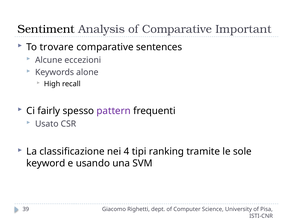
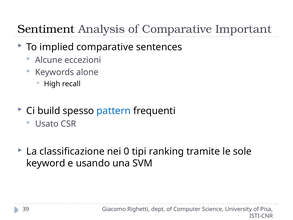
trovare: trovare -> implied (57, 47)
fairly: fairly -> build (49, 111)
pattern colour: purple -> blue (114, 111)
4: 4 -> 0 (127, 151)
